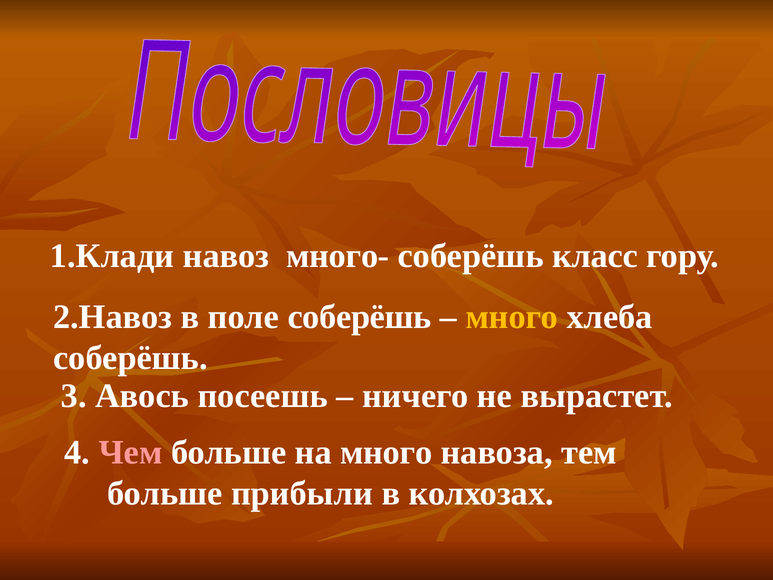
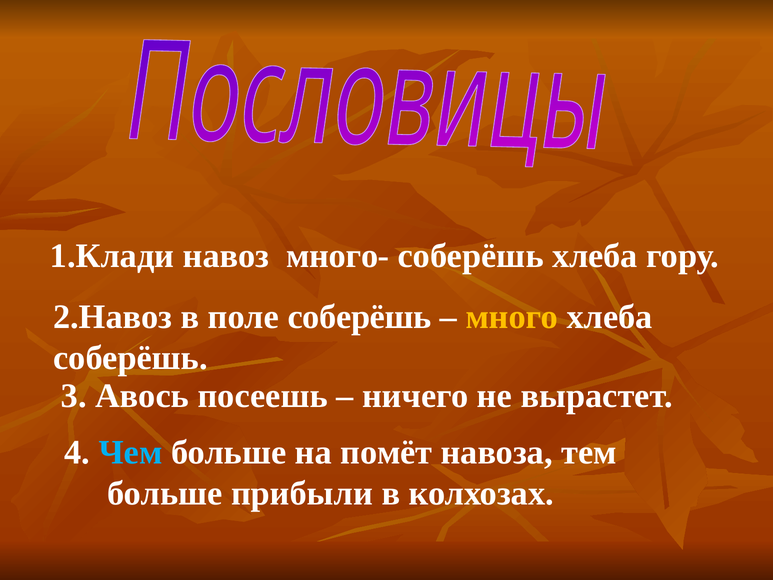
соберёшь класс: класс -> хлеба (595, 256)
Чем colour: pink -> light blue (131, 452)
на много: много -> помёт (386, 452)
